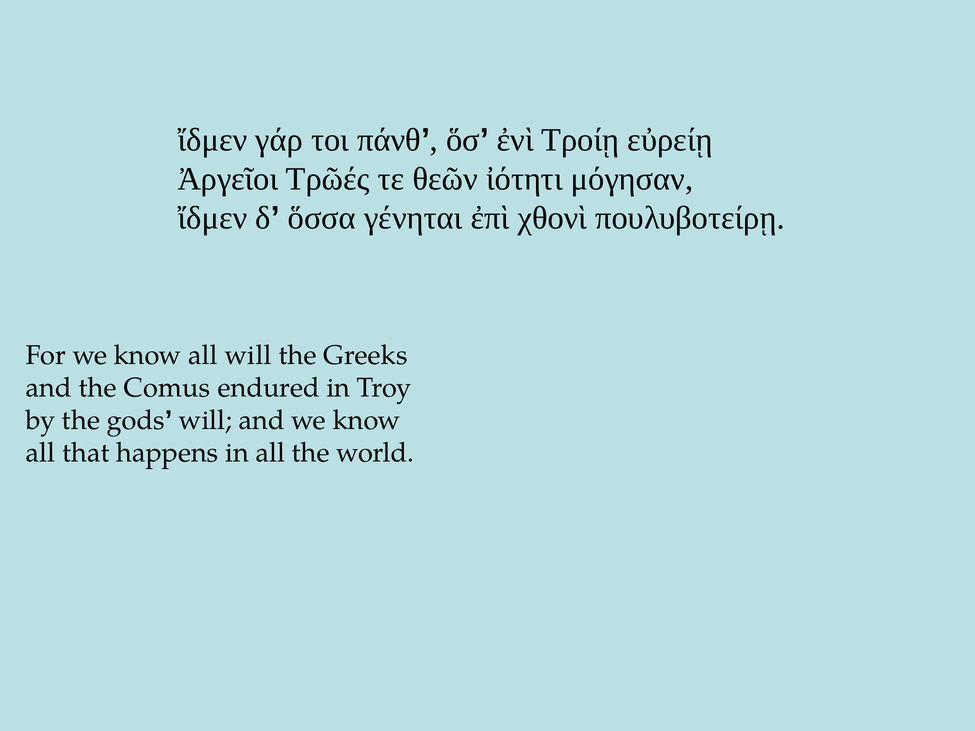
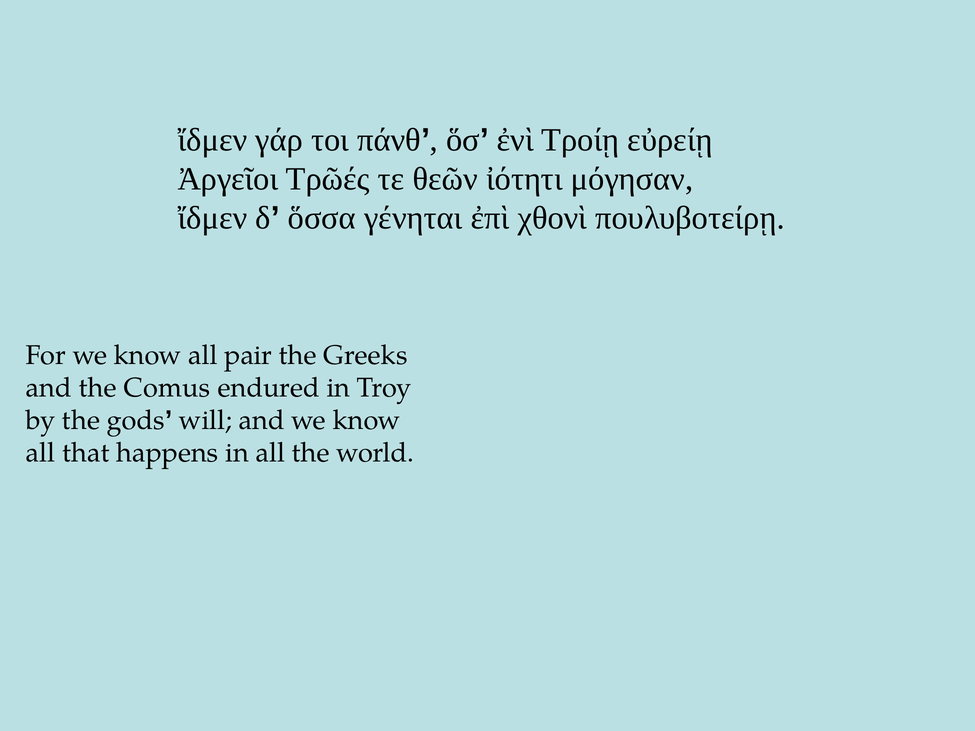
all will: will -> pair (248, 355)
